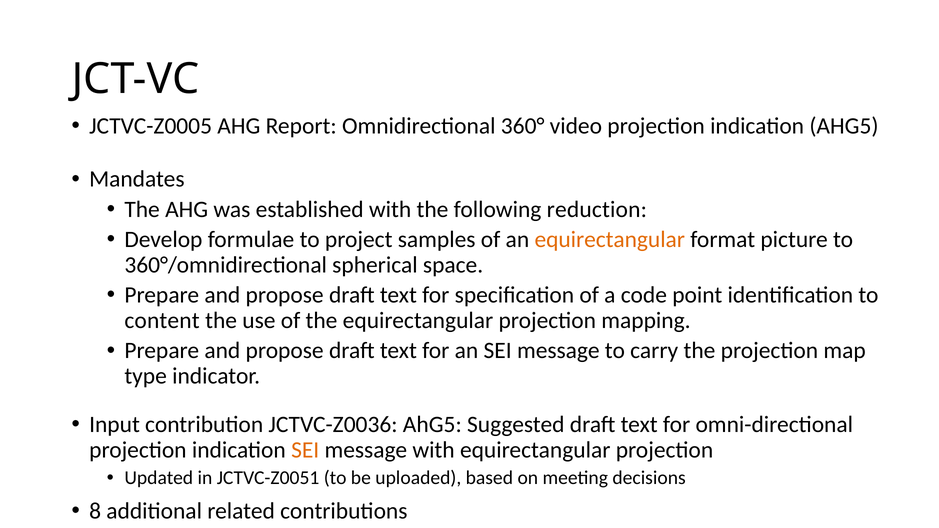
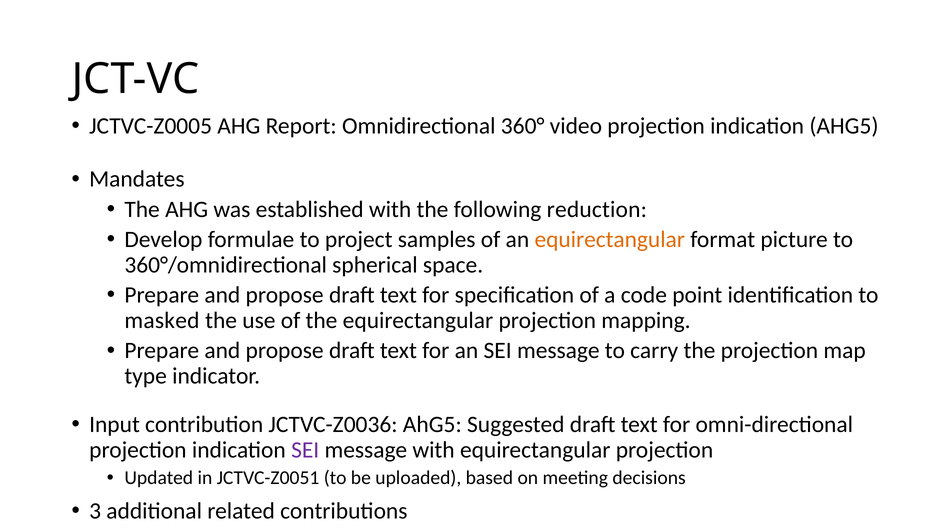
content: content -> masked (162, 321)
SEI colour: orange -> purple (305, 450)
8: 8 -> 3 (95, 511)
